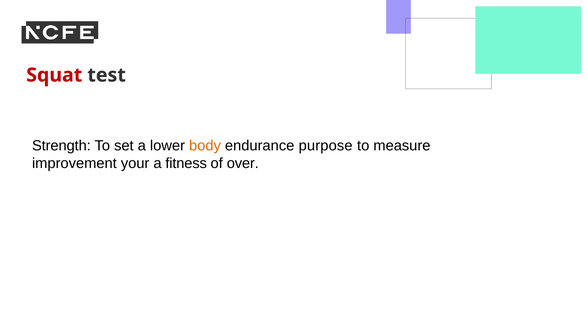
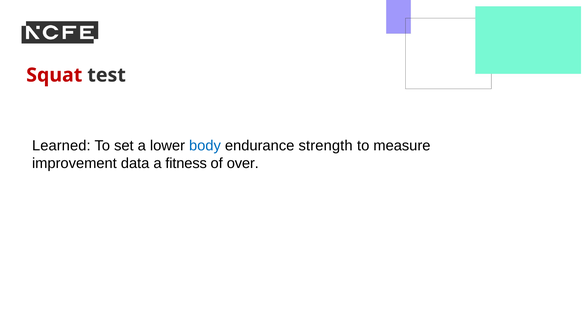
Strength: Strength -> Learned (61, 146)
body colour: orange -> blue (205, 146)
purpose: purpose -> strength (326, 146)
your: your -> data (135, 163)
